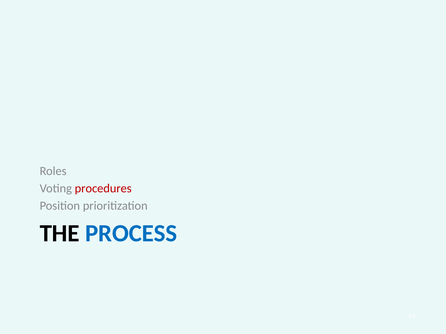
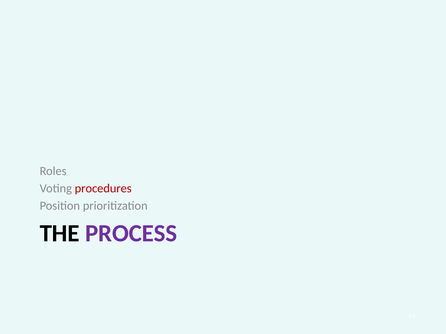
PROCESS colour: blue -> purple (131, 234)
